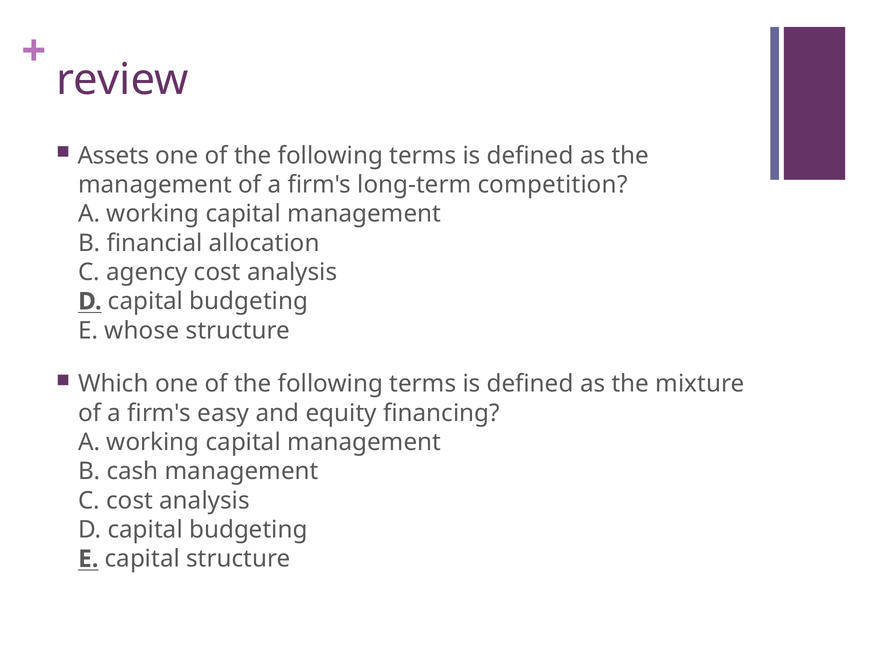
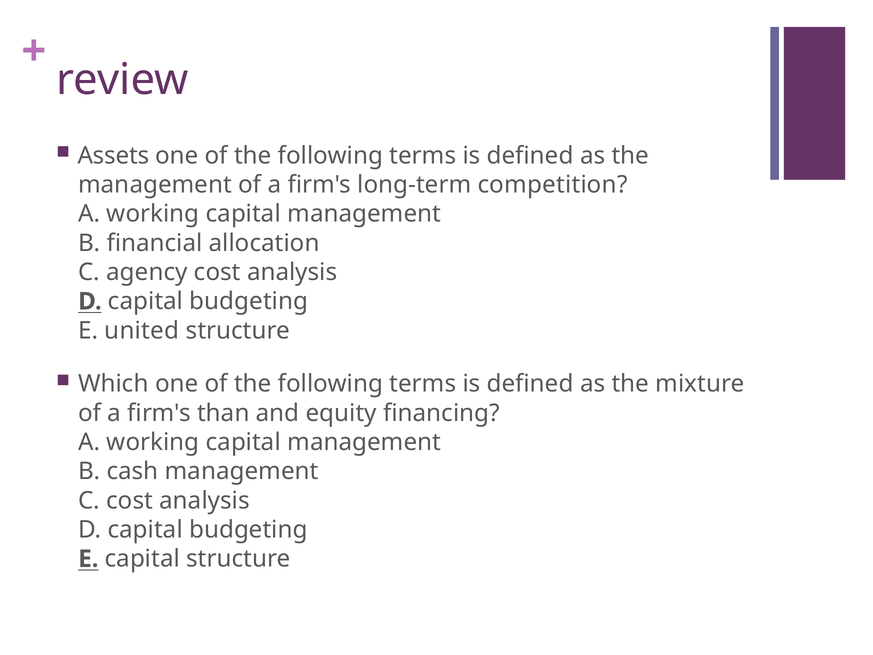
whose: whose -> united (142, 330)
easy: easy -> than (223, 413)
